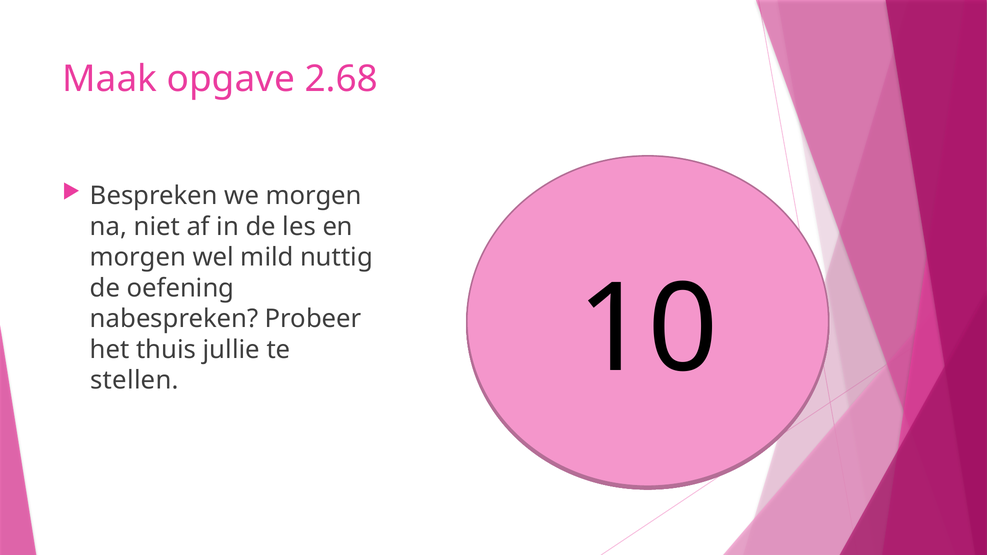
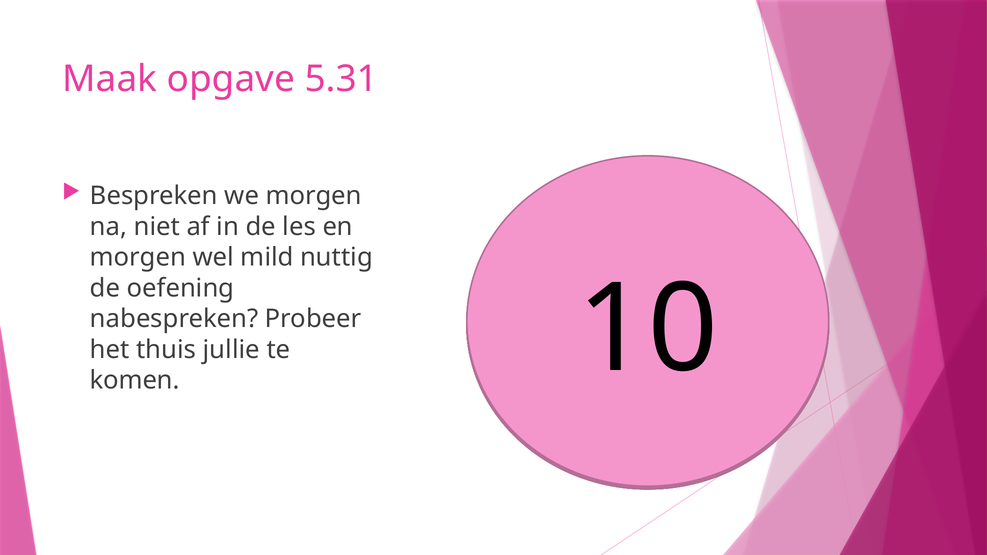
2.68: 2.68 -> 5.31 (341, 79)
stellen: stellen -> komen (135, 381)
